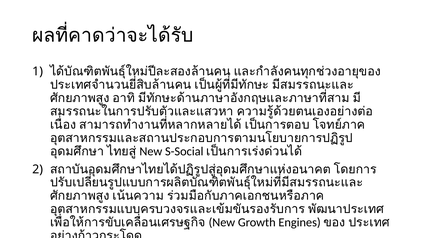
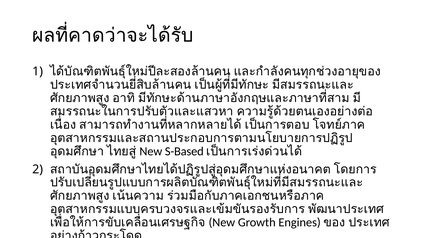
S-Social: S-Social -> S-Based (184, 151)
